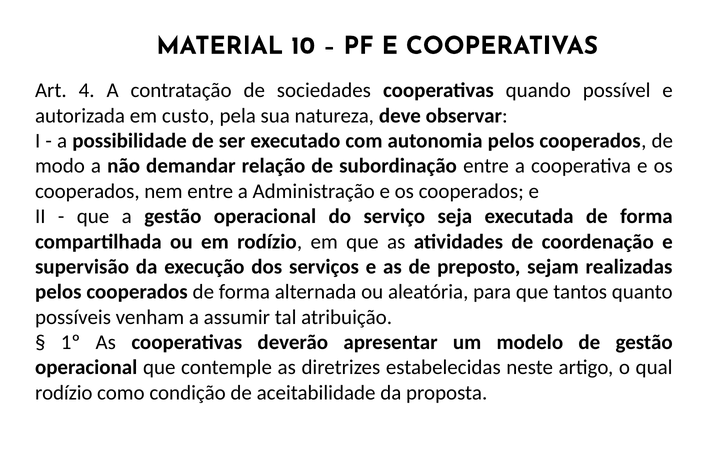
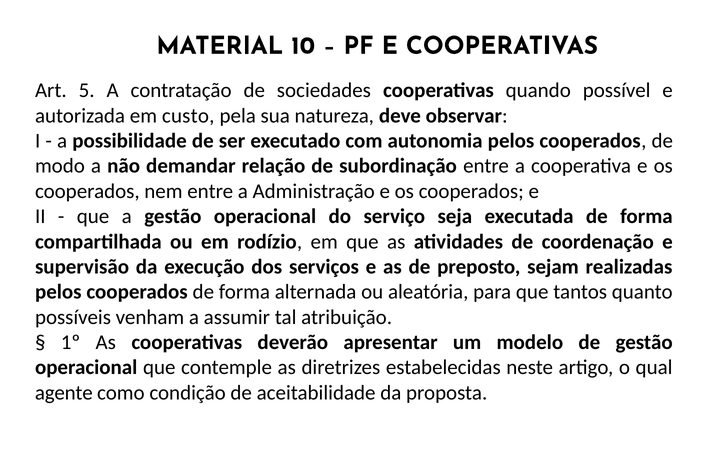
4: 4 -> 5 (87, 91)
rodízio: rodízio -> agente (64, 393)
